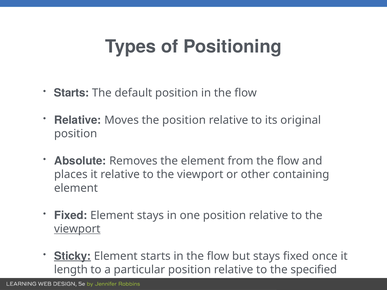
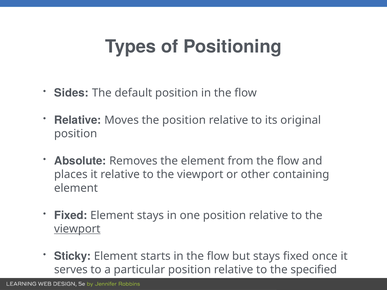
Starts: Starts -> Sides (71, 93)
Sticky underline: present -> none (73, 256)
length: length -> serves (71, 270)
